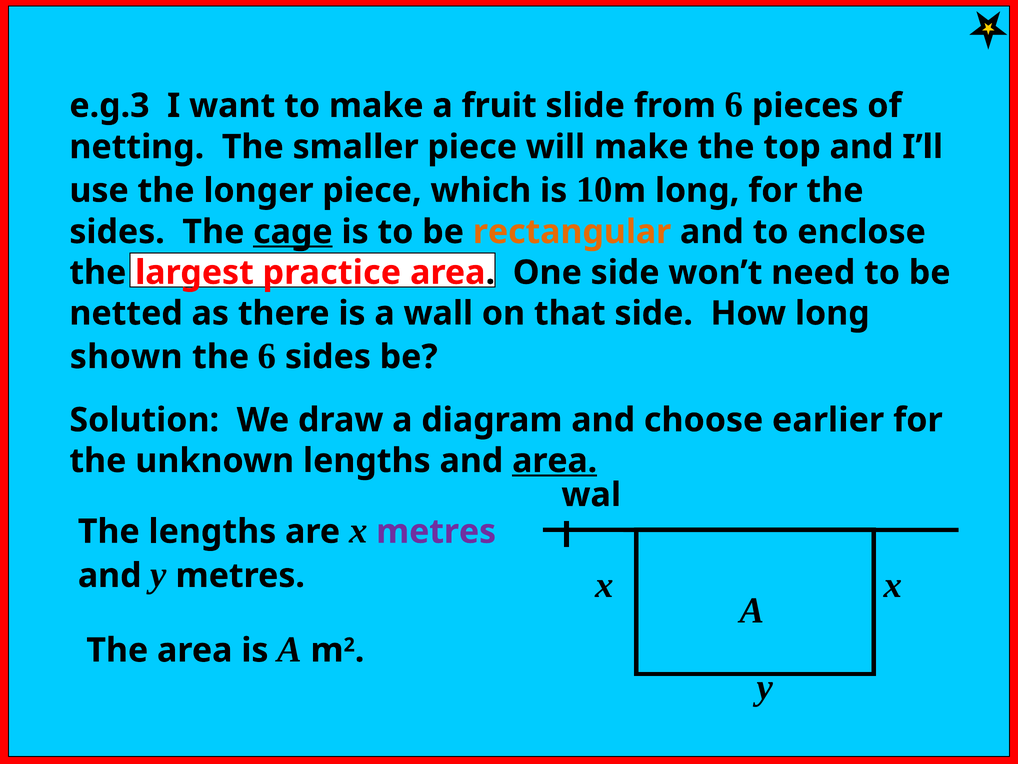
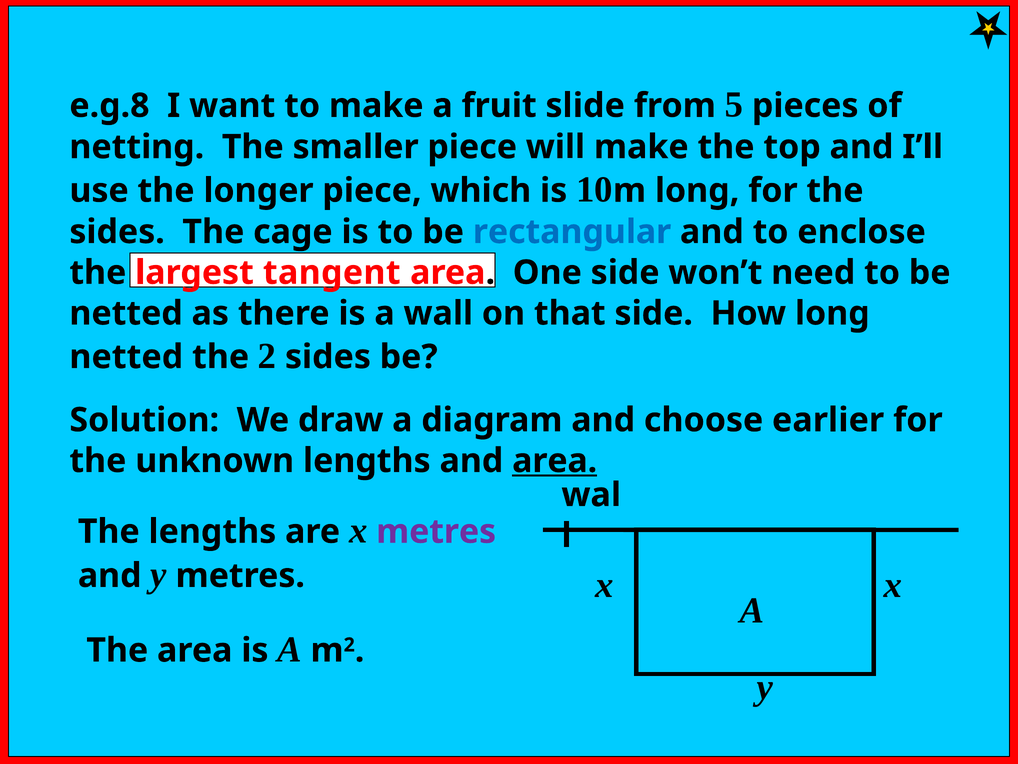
e.g.3: e.g.3 -> e.g.8 (109, 106)
from 6: 6 -> 5 (734, 105)
cage underline: present -> none (293, 232)
rectangular colour: orange -> blue (572, 232)
practice: practice -> tangent (332, 272)
shown: shown -> netted (126, 357)
the 6: 6 -> 2 (267, 356)
